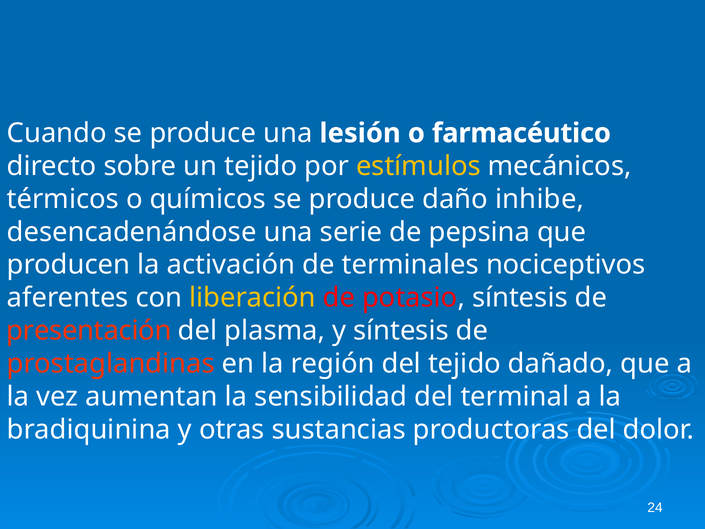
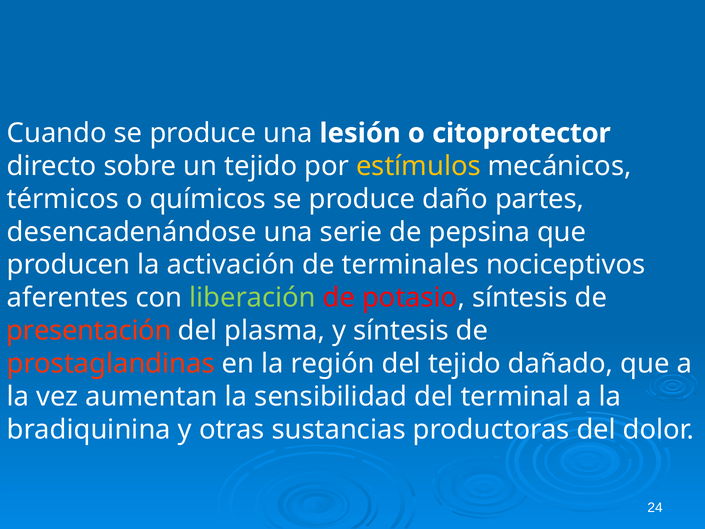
farmacéutico: farmacéutico -> citoprotector (521, 133)
inhibe: inhibe -> partes (540, 199)
liberación colour: yellow -> light green (253, 298)
